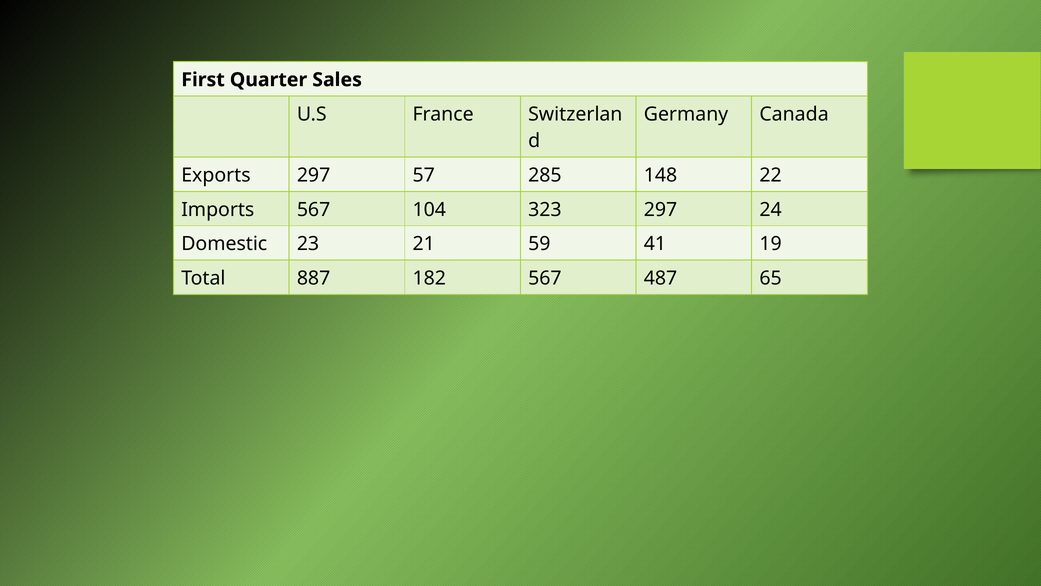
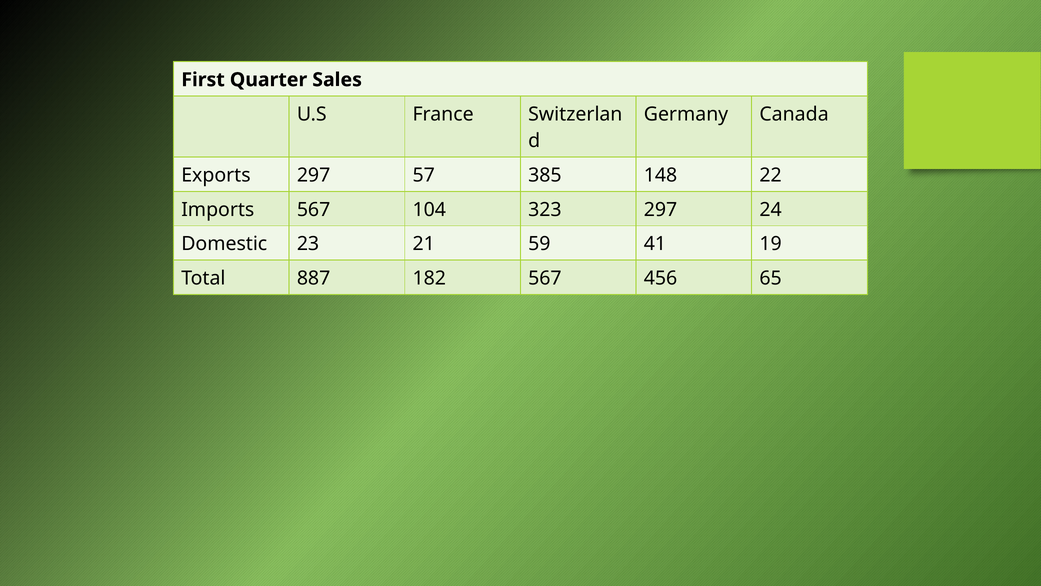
285: 285 -> 385 (545, 175)
487: 487 -> 456 (661, 278)
